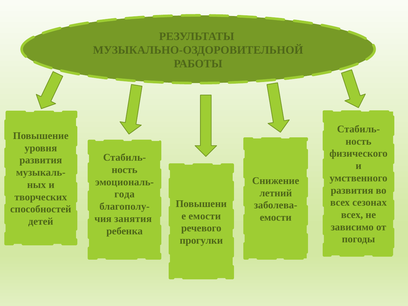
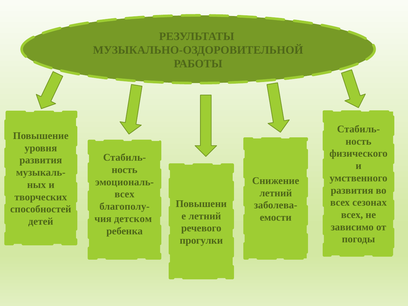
года: года -> всех (124, 194)
емости: емости -> летний (205, 216)
занятия: занятия -> детском (133, 219)
